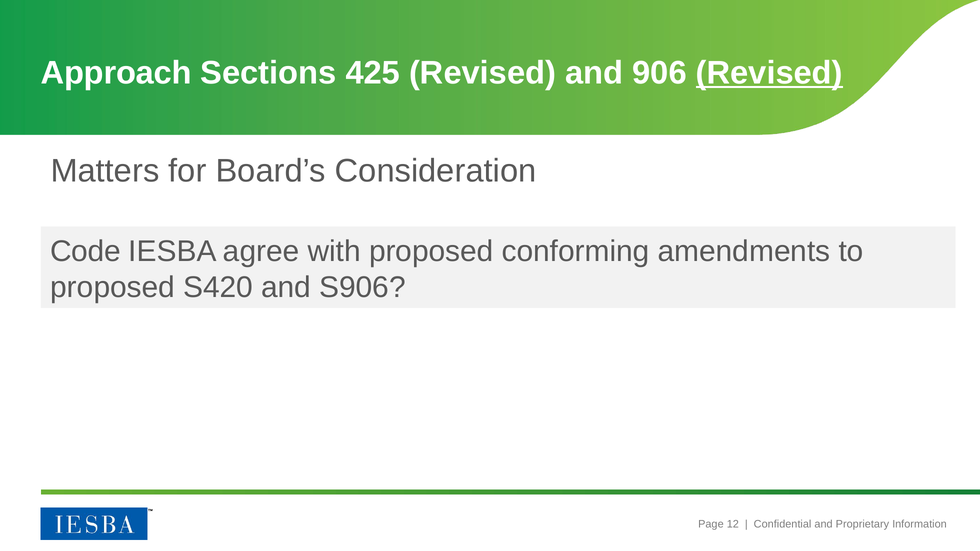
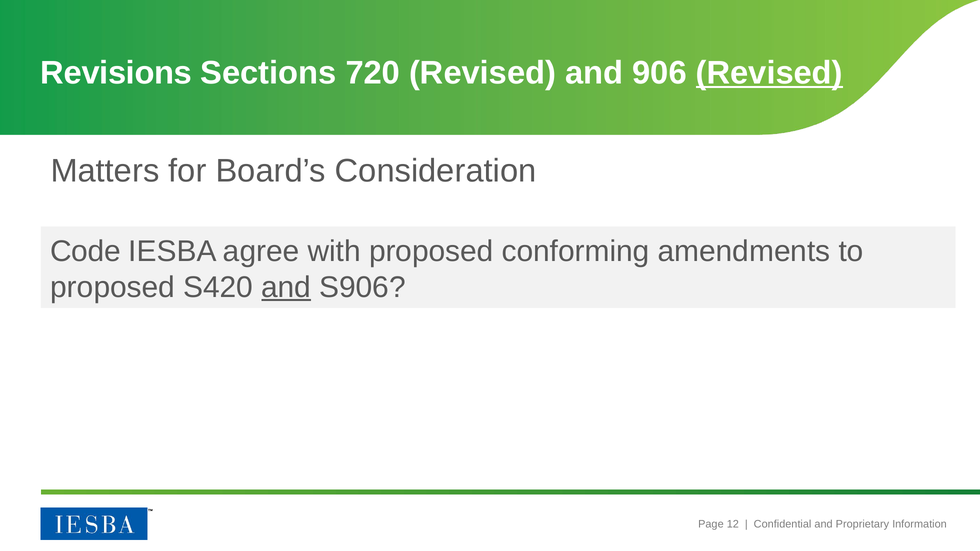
Approach: Approach -> Revisions (116, 73)
425: 425 -> 720 (373, 73)
and underline: none -> present (286, 287)
